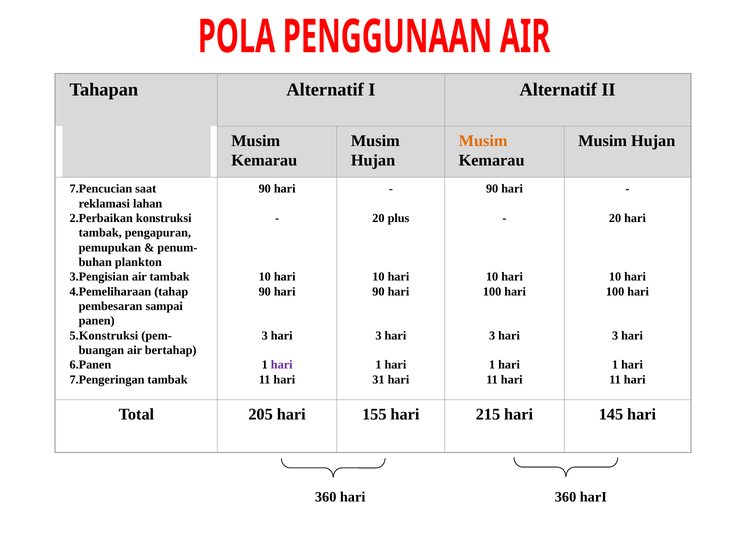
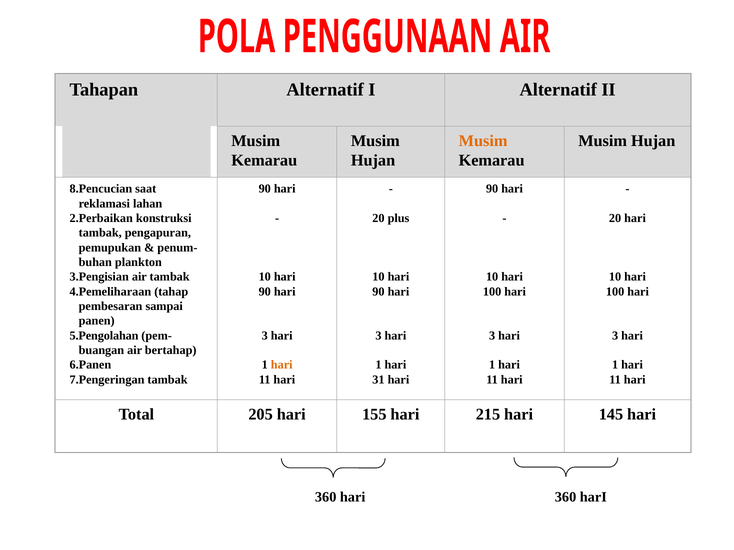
7.Pencucian: 7.Pencucian -> 8.Pencucian (101, 189)
5.Konstruksi: 5.Konstruksi -> 5.Pengolahan (104, 336)
hari colour: purple -> orange (282, 365)
